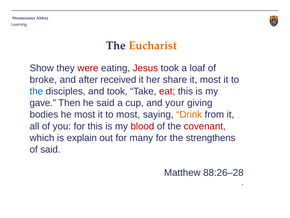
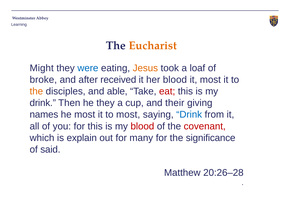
Show: Show -> Might (42, 68)
were colour: red -> blue (88, 68)
Jesus colour: red -> orange (145, 68)
her share: share -> blood (175, 80)
the colour: blue -> orange (36, 91)
and took: took -> able (117, 91)
gave: gave -> drink (43, 103)
he said: said -> they (106, 103)
your: your -> their (175, 103)
bodies: bodies -> names (44, 114)
Drink colour: orange -> blue (189, 114)
strengthens: strengthens -> significance (211, 138)
88:26–28: 88:26–28 -> 20:26–28 (223, 172)
